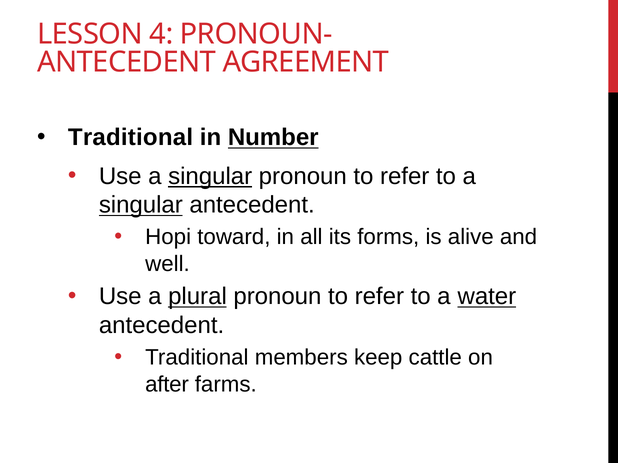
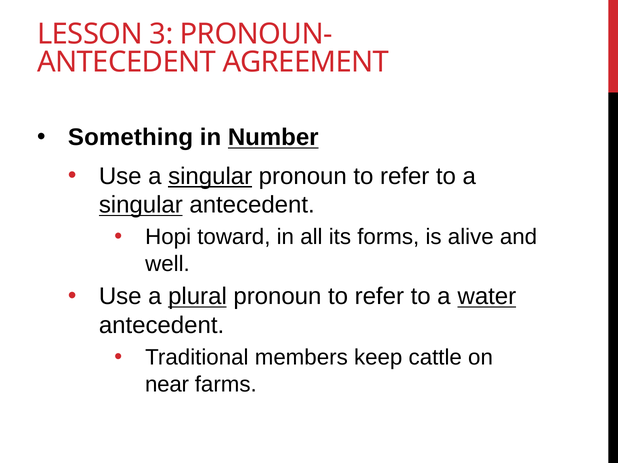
4: 4 -> 3 (161, 34)
Traditional: Traditional -> Something (131, 138)
after: after -> near (167, 385)
